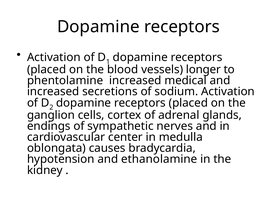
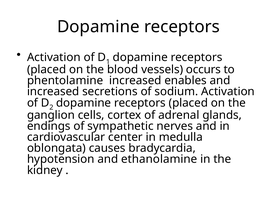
longer: longer -> occurs (203, 70)
medical: medical -> enables (186, 81)
